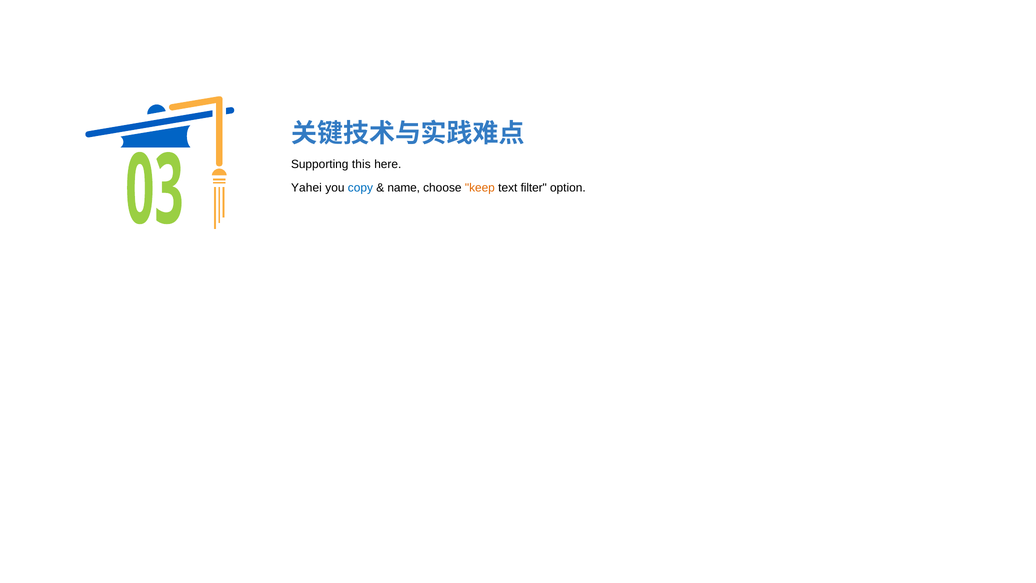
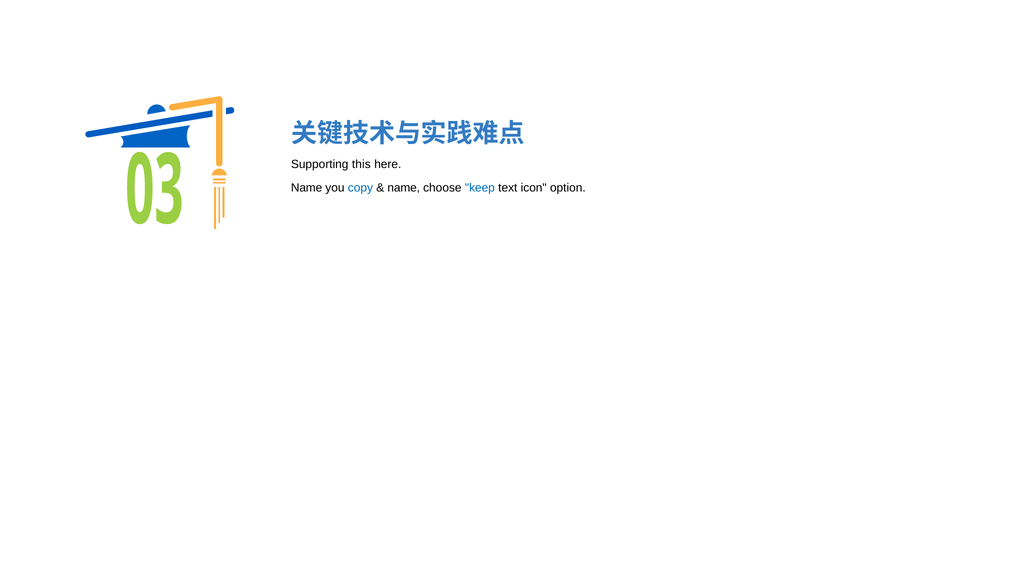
Yahei: Yahei -> Name (307, 188)
keep colour: orange -> blue (480, 188)
filter: filter -> icon (534, 188)
